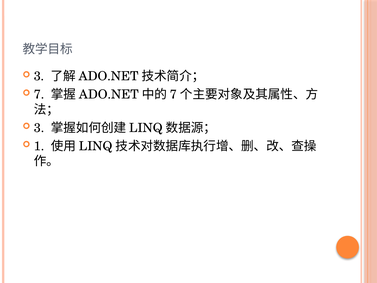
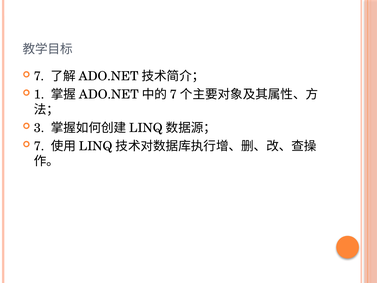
3: 3 -> 7 (39, 76)
7: 7 -> 1 (39, 94)
1: 1 -> 7 (39, 146)
